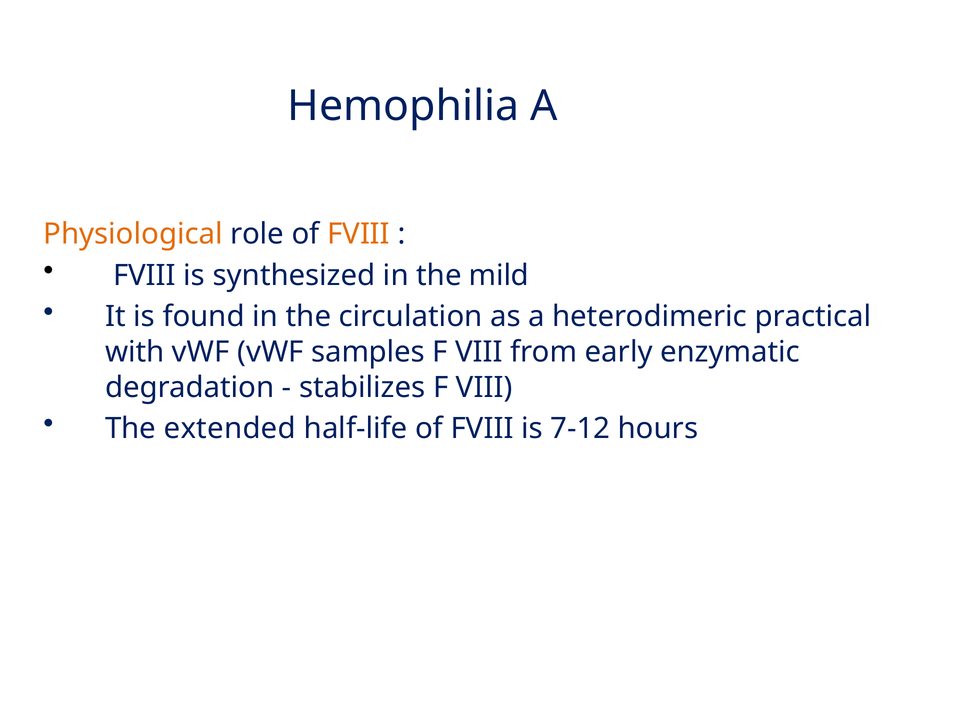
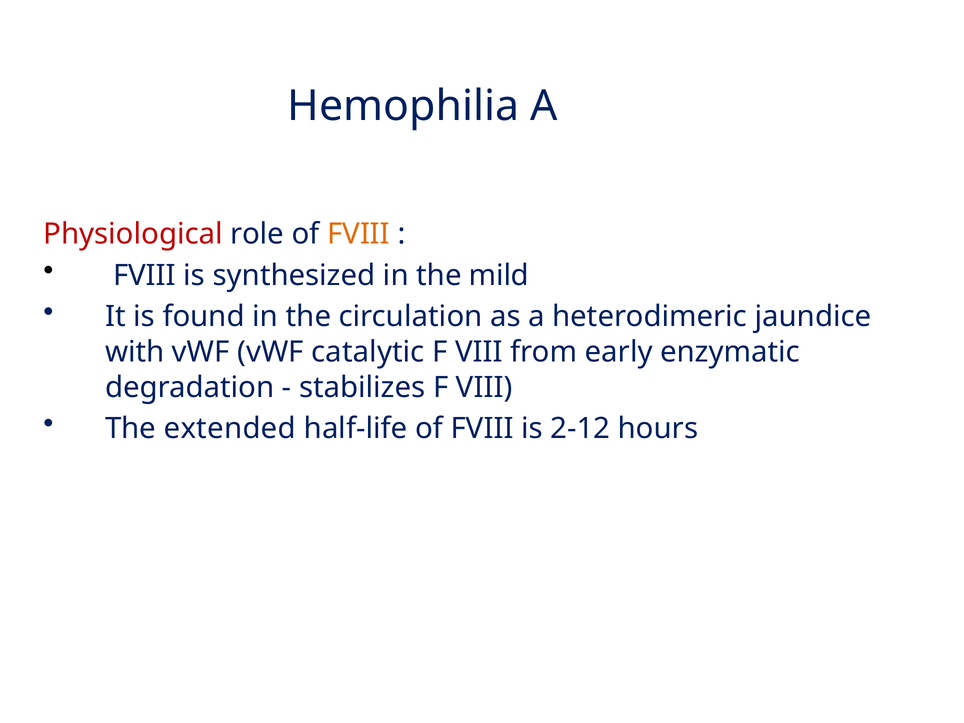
Physiological colour: orange -> red (133, 234)
practical: practical -> jaundice (813, 317)
samples: samples -> catalytic (368, 352)
7-12: 7-12 -> 2-12 (580, 429)
